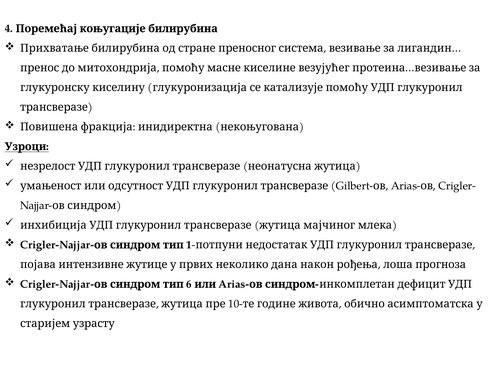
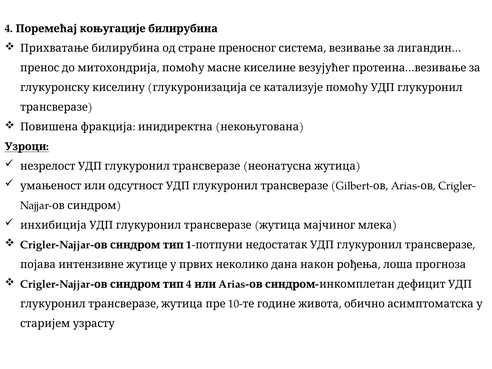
6: 6 -> 4 (189, 284)
